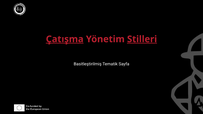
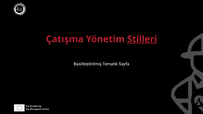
Çatışma underline: present -> none (65, 39)
